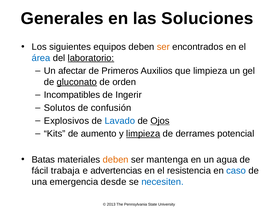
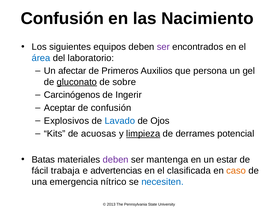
Generales: Generales -> Confusión (62, 19)
Soluciones: Soluciones -> Nacimiento (207, 19)
ser colour: orange -> purple (163, 47)
laboratorio underline: present -> none (91, 58)
que limpieza: limpieza -> persona (210, 71)
orden: orden -> sobre (124, 82)
Incompatibles: Incompatibles -> Carcinógenos (72, 95)
Solutos: Solutos -> Aceptar (60, 108)
Ojos underline: present -> none (160, 121)
aumento: aumento -> acuosas (99, 134)
deben colour: orange -> purple (116, 160)
agua: agua -> estar (227, 160)
resistencia: resistencia -> clasificada (189, 171)
caso colour: blue -> orange (236, 171)
desde: desde -> nítrico (114, 182)
